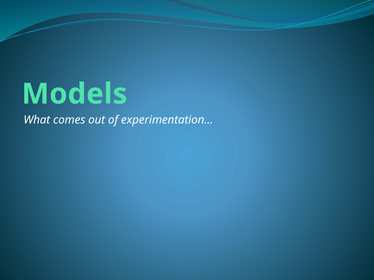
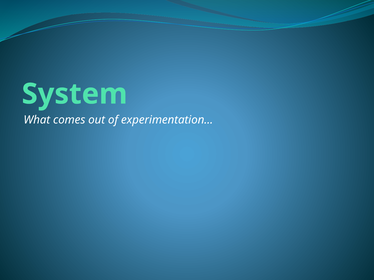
Models: Models -> System (75, 94)
